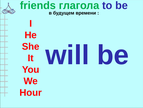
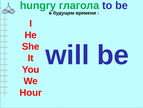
friends: friends -> hungry (38, 5)
